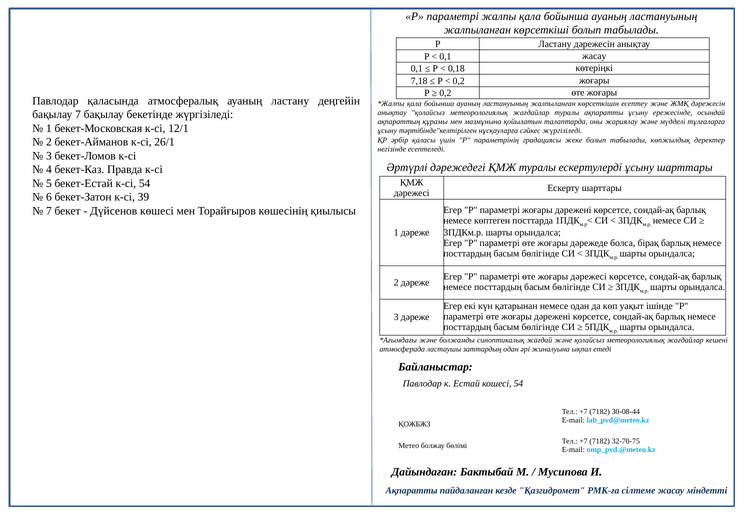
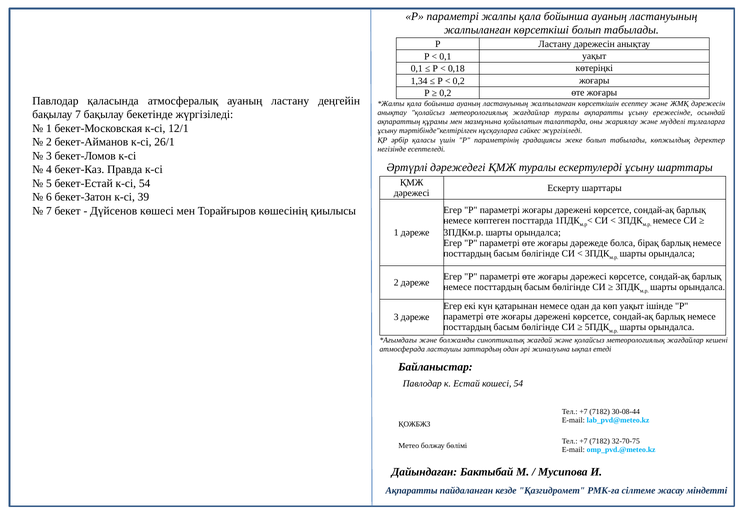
0,1 жасау: жасау -> уақыт (594, 56)
7,18: 7,18 -> 1,34 (419, 81)
